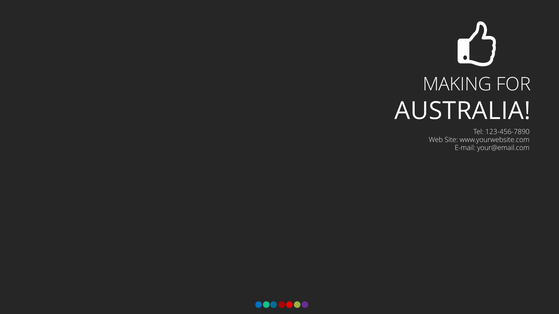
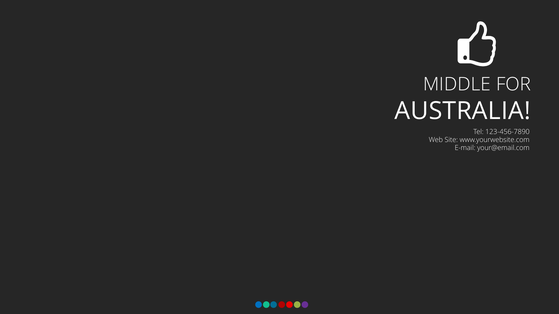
MAKING: MAKING -> MIDDLE (457, 85)
